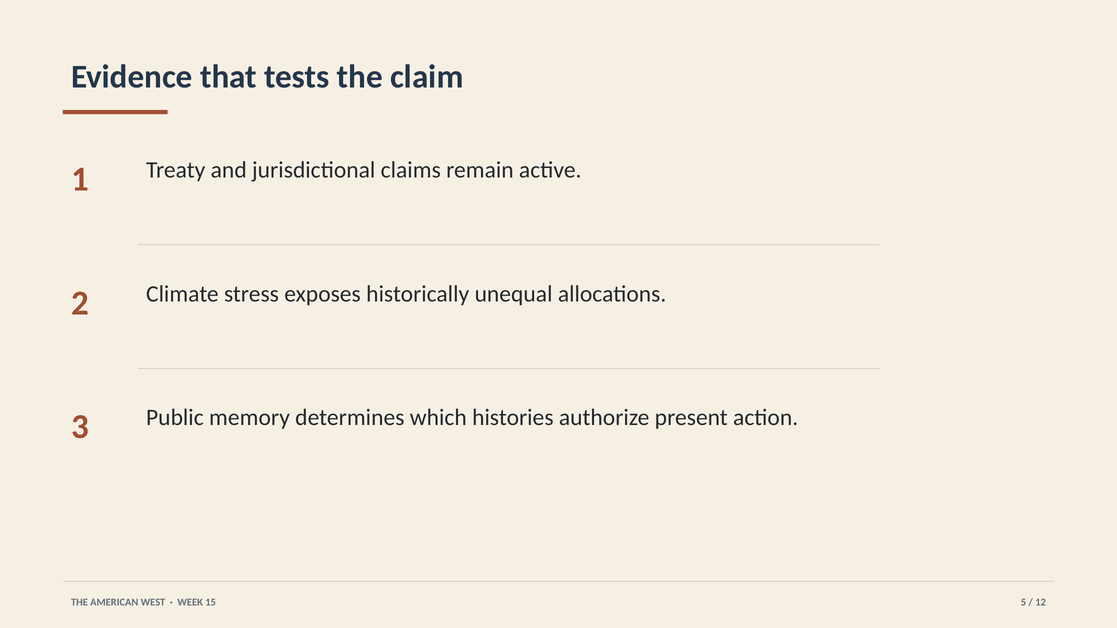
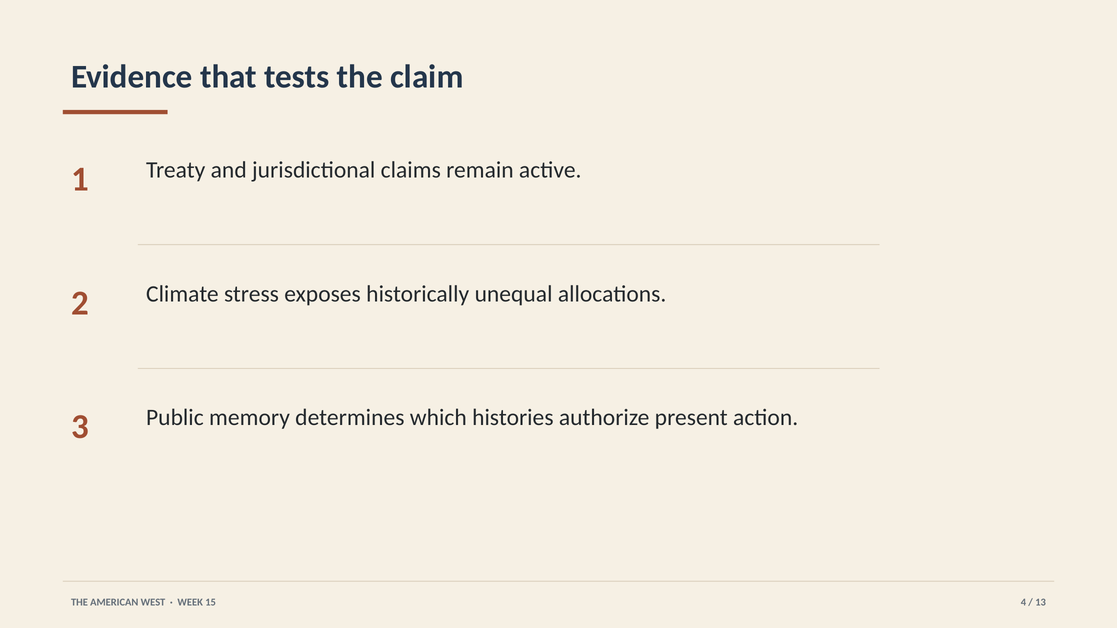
5: 5 -> 4 (1023, 603)
12: 12 -> 13 (1041, 603)
